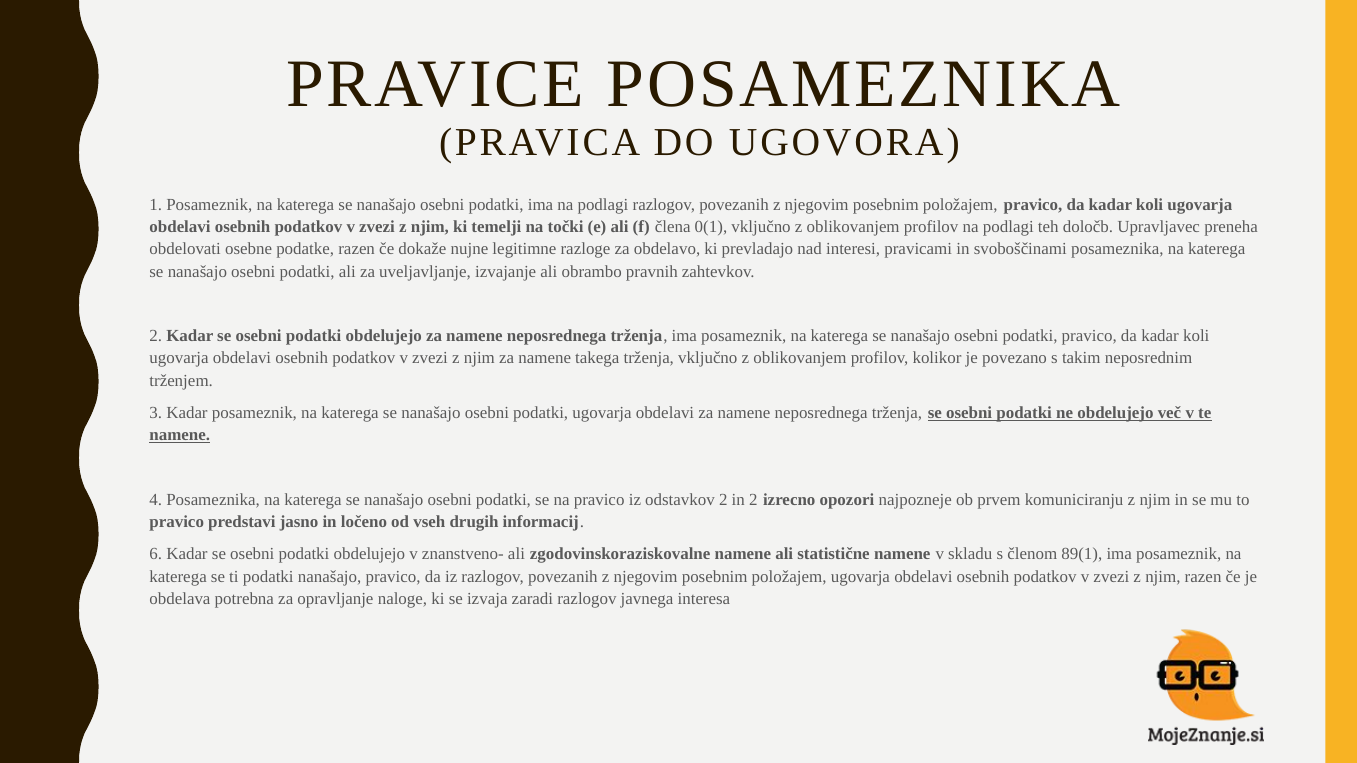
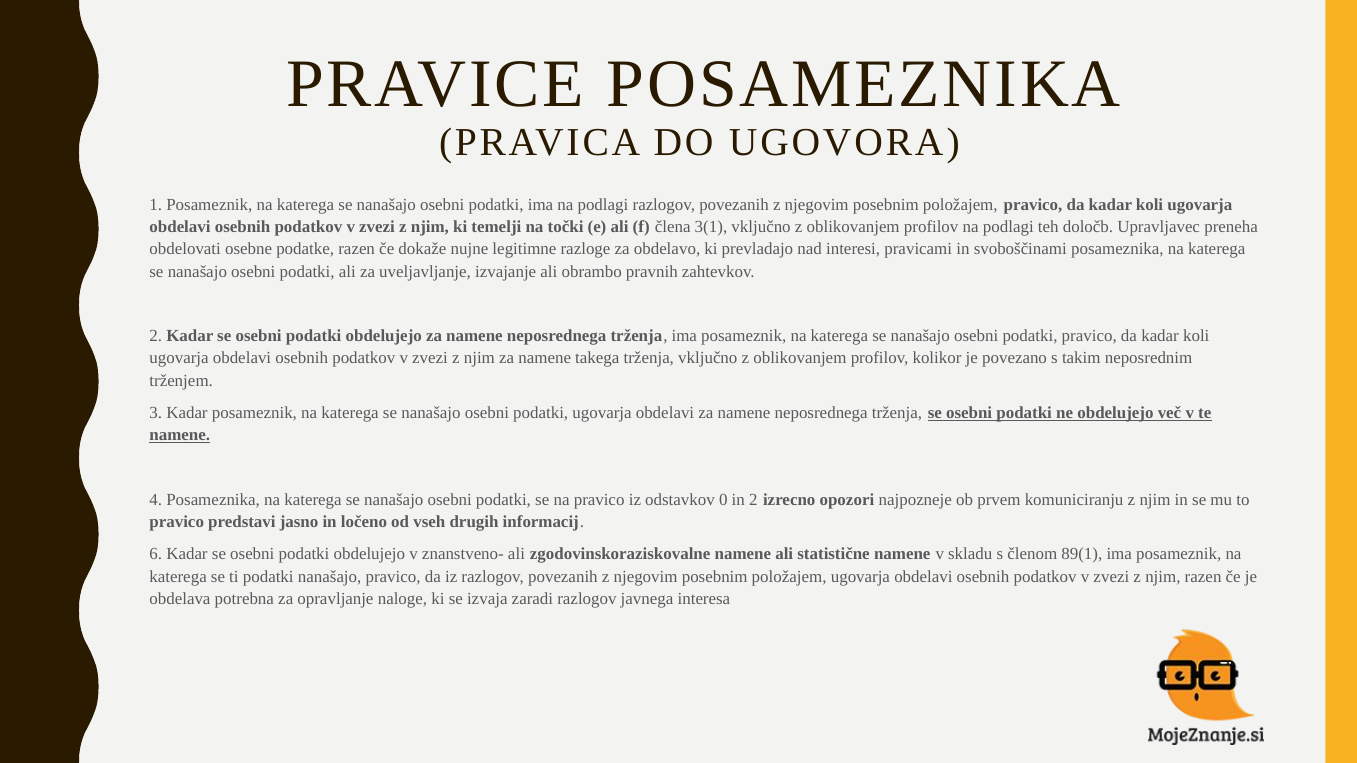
0(1: 0(1 -> 3(1 (711, 227)
odstavkov 2: 2 -> 0 (723, 500)
